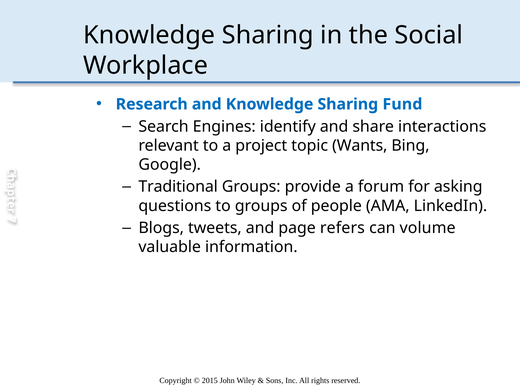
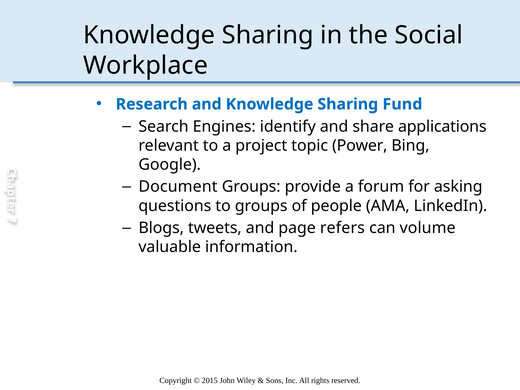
interactions: interactions -> applications (442, 126)
Wants: Wants -> Power (360, 145)
Traditional: Traditional -> Document (178, 187)
